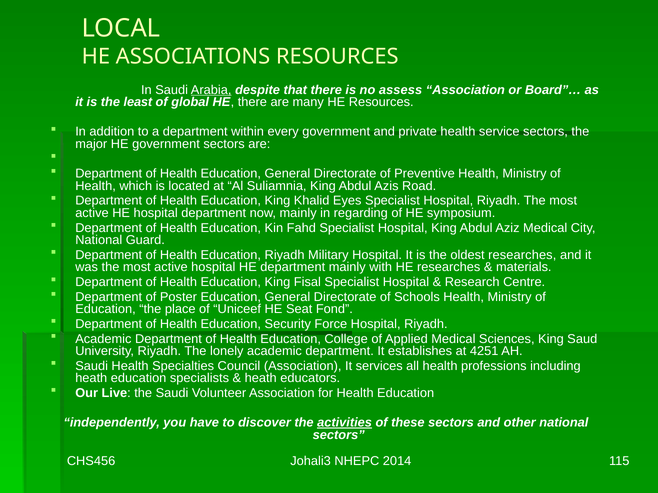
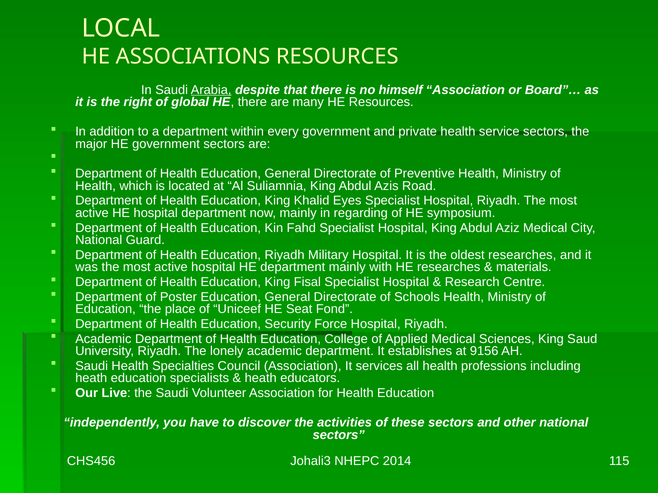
assess: assess -> himself (401, 90)
least: least -> right (138, 102)
4251: 4251 -> 9156 (484, 351)
activities underline: present -> none (345, 423)
